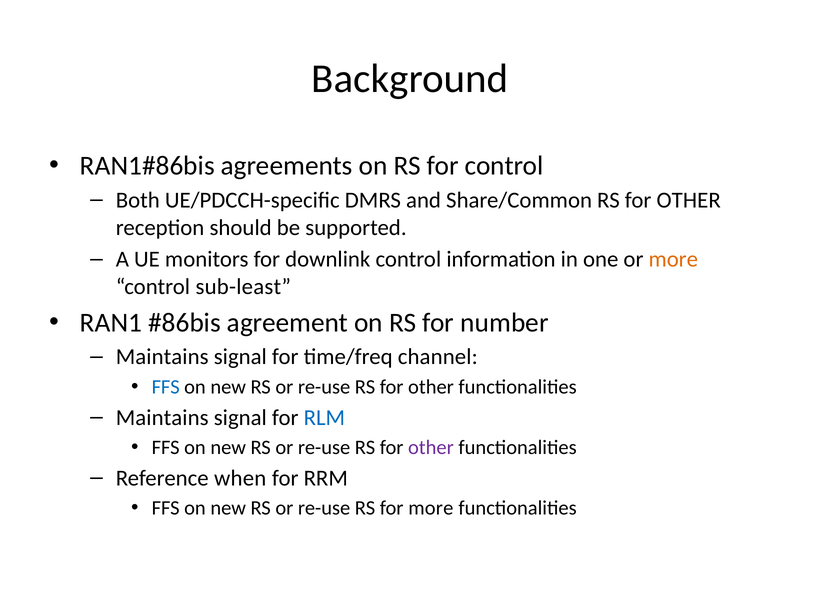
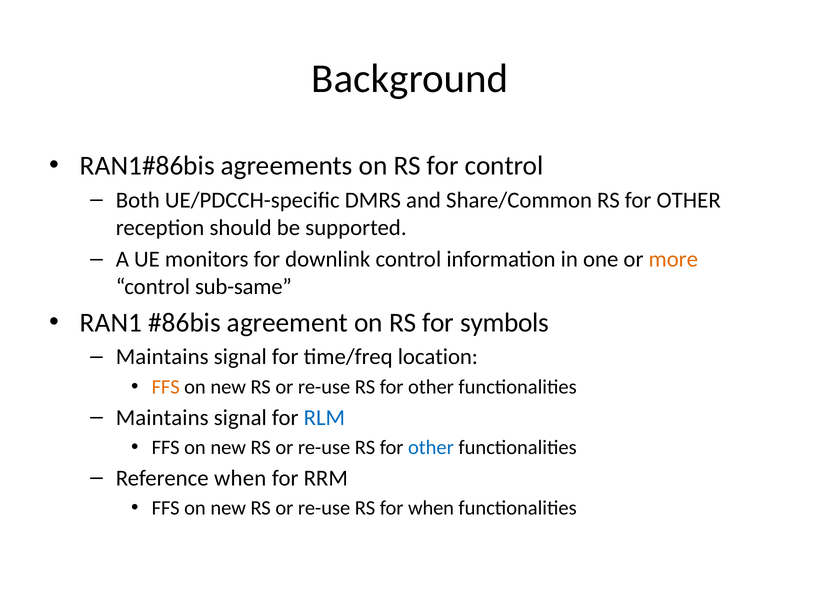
sub-least: sub-least -> sub-same (243, 287)
number: number -> symbols (505, 323)
channel: channel -> location (438, 357)
FFS colour: blue -> orange (166, 387)
other colour: purple -> blue (431, 447)
for more: more -> when (431, 508)
